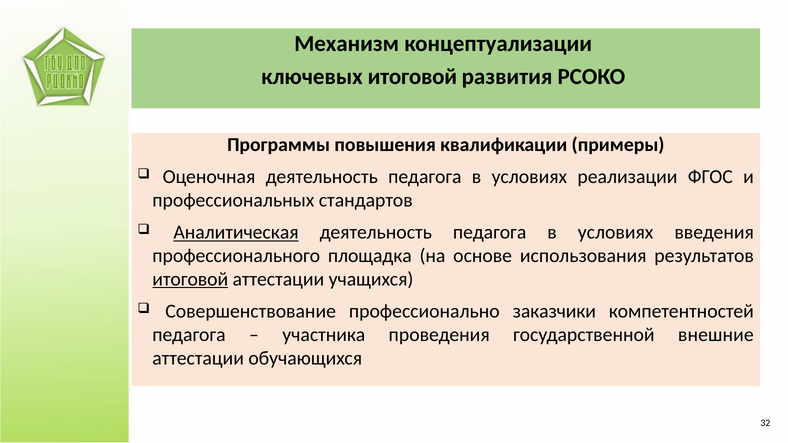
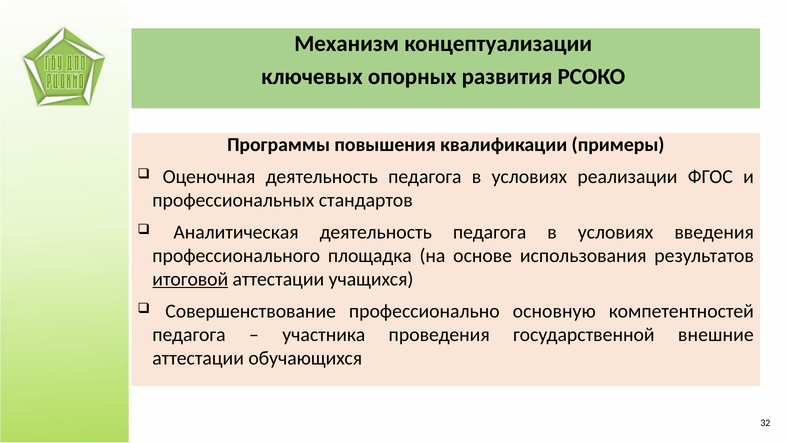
ключевых итоговой: итоговой -> опорных (412, 77)
Аналитическая underline: present -> none (236, 233)
заказчики: заказчики -> основную (554, 312)
